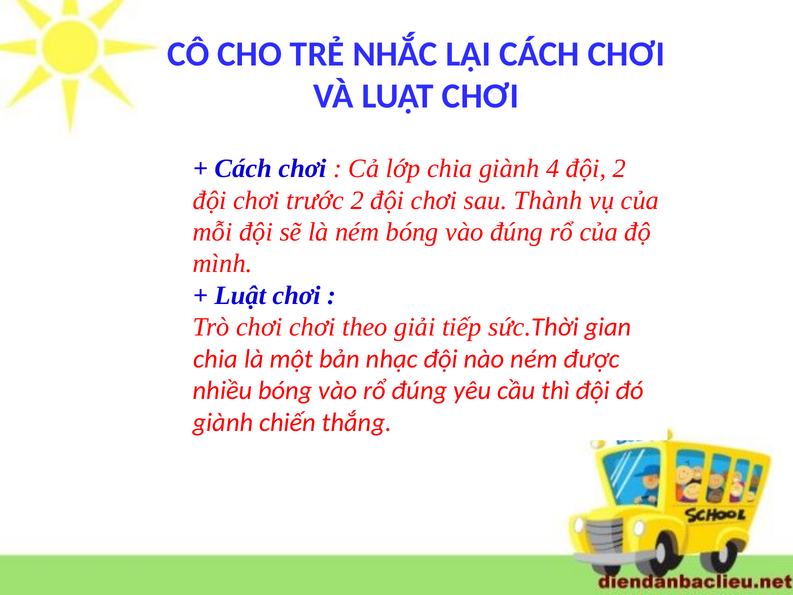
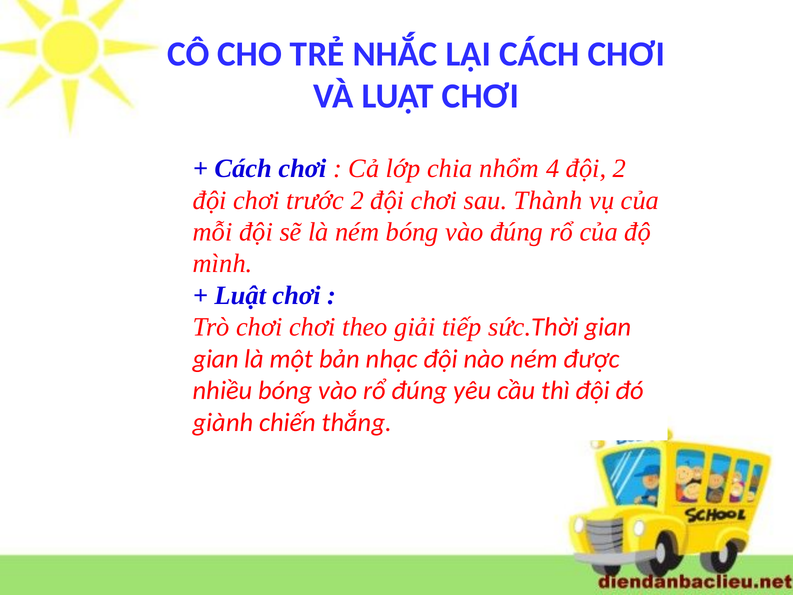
chia giành: giành -> nhổm (509, 168)
chia: chia -> gian (216, 359)
